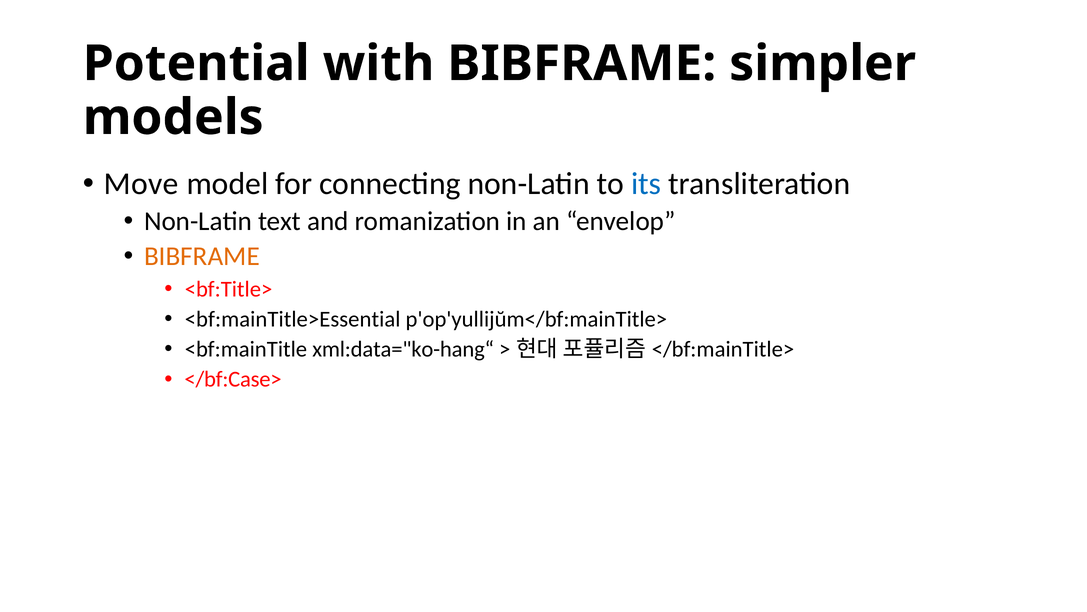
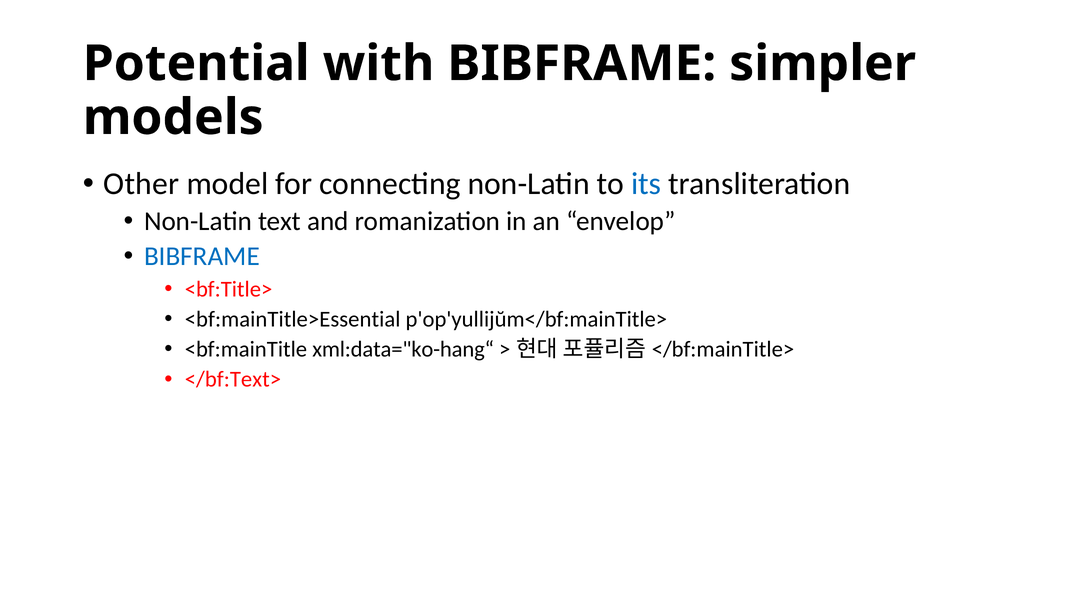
Move: Move -> Other (141, 184)
BIBFRAME colour: orange -> blue (202, 256)
</bf:Case>: </bf:Case> -> </bf:Text> (233, 379)
